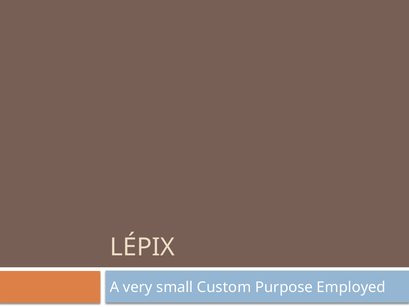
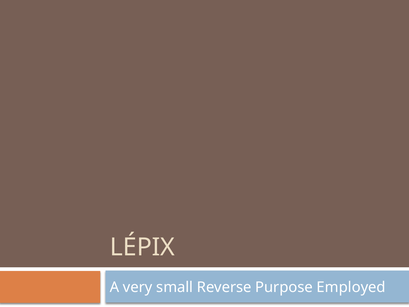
Custom: Custom -> Reverse (224, 287)
